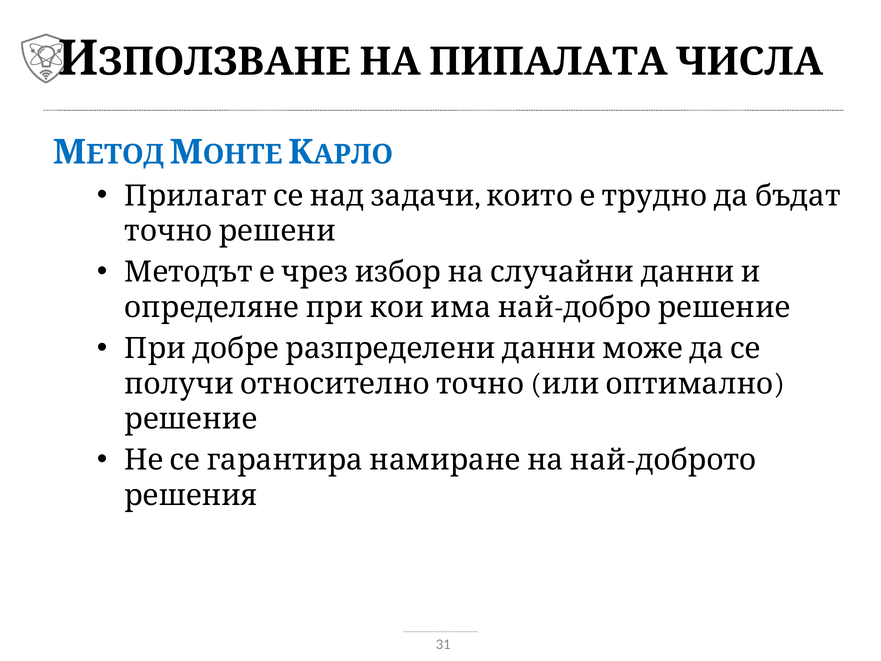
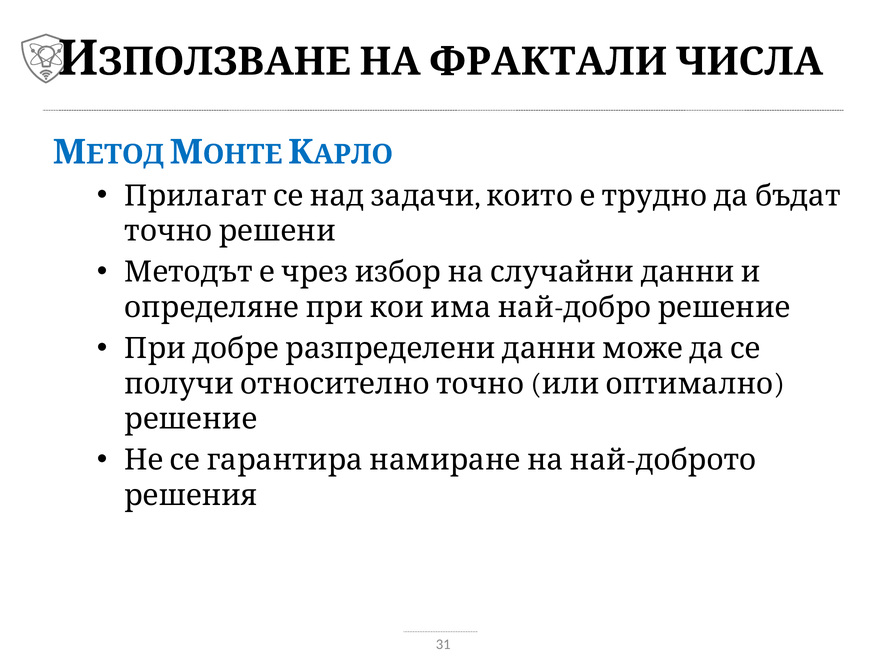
ПИПАЛАТА: ПИПАЛАТА -> ФРАКТАЛИ (548, 62)
